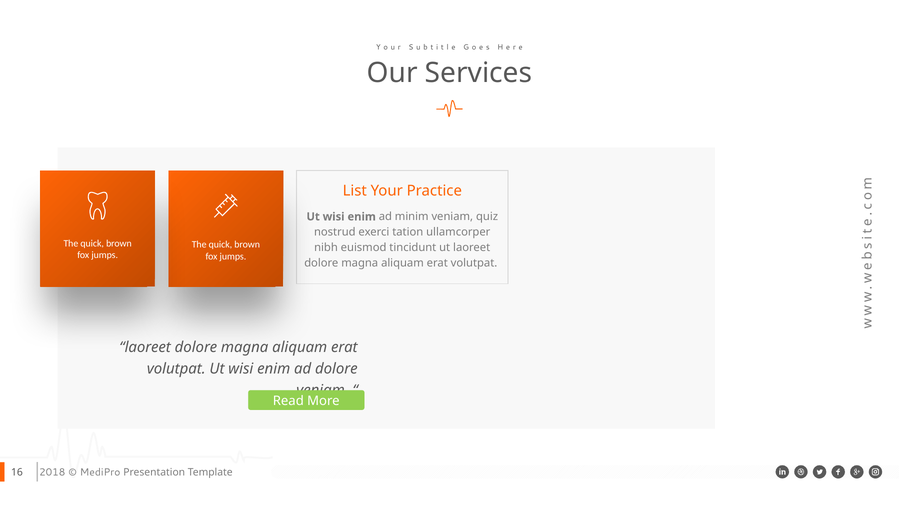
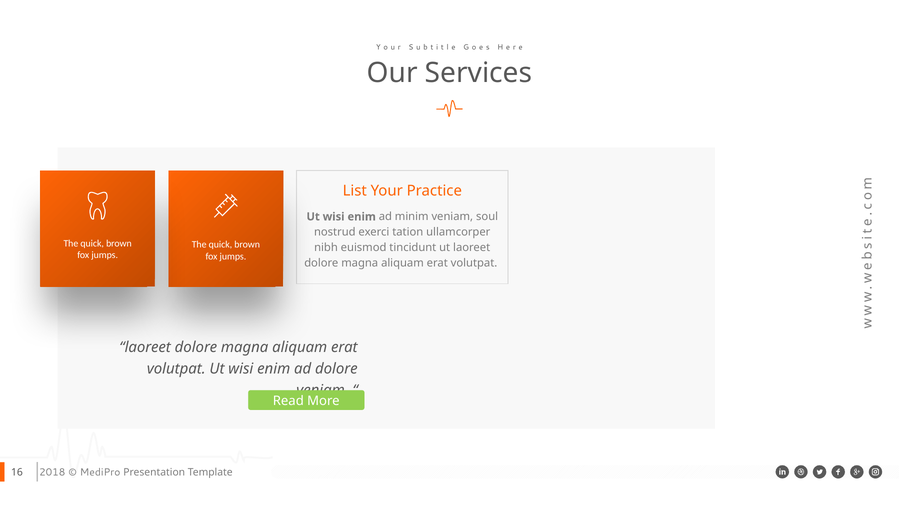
quiz: quiz -> soul (487, 217)
